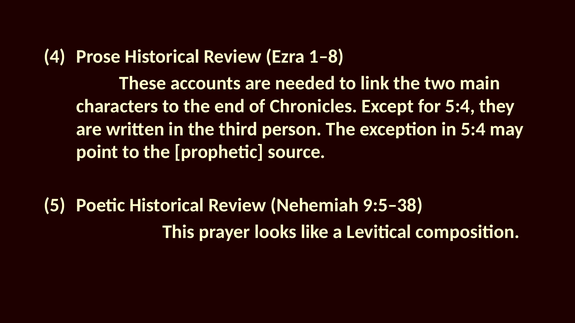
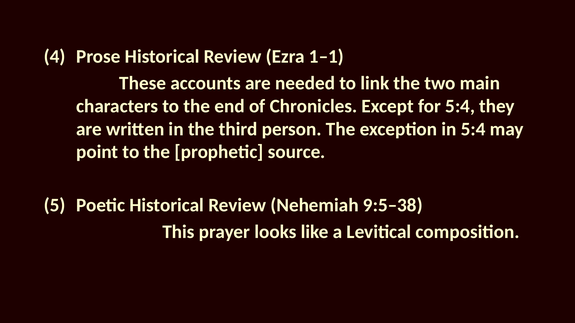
1–8: 1–8 -> 1–1 (326, 57)
